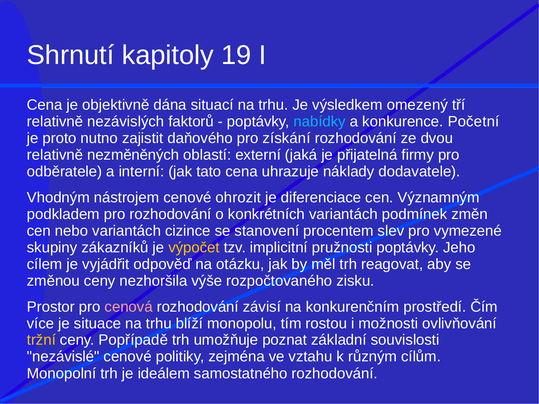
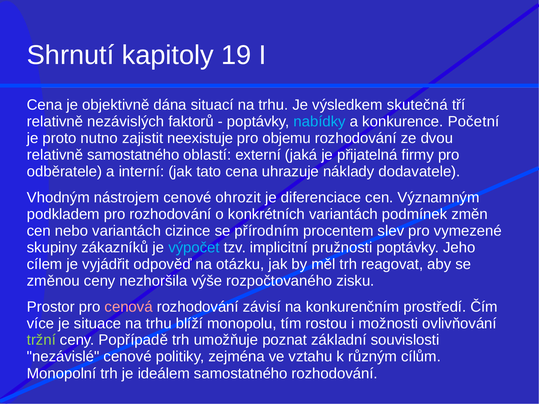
omezený: omezený -> skutečná (417, 105)
daňového: daňového -> neexistuje (200, 138)
získání: získání -> objemu (287, 138)
relativně nezměněných: nezměněných -> samostatného (133, 155)
stanovení: stanovení -> přírodním (267, 231)
výpočet colour: yellow -> light blue (194, 248)
tržní colour: yellow -> light green (41, 340)
